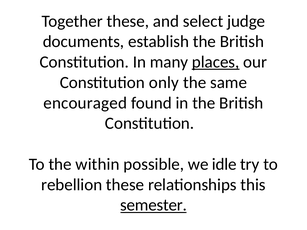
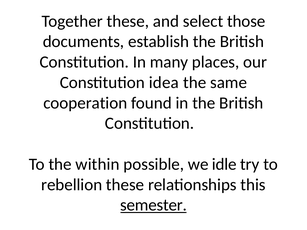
judge: judge -> those (246, 21)
places underline: present -> none (216, 62)
only: only -> idea (164, 83)
encouraged: encouraged -> cooperation (85, 103)
